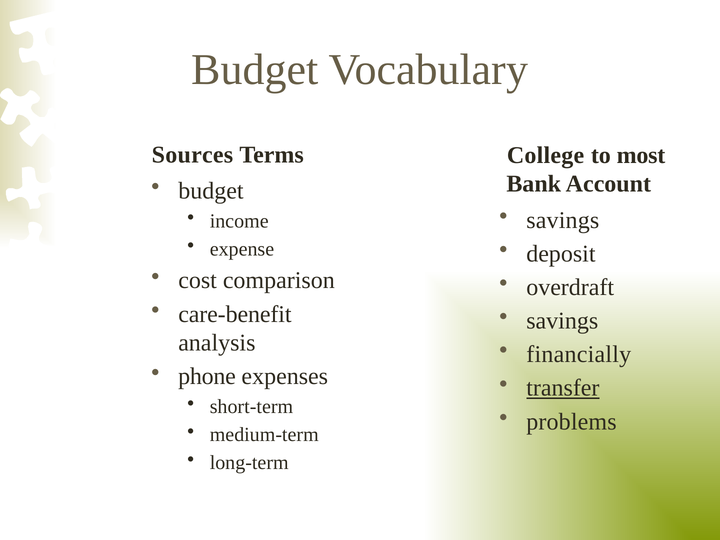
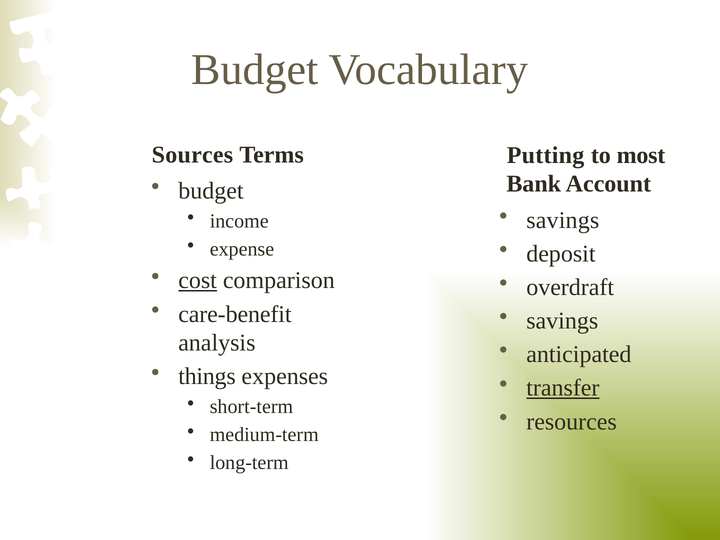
College: College -> Putting (546, 155)
cost underline: none -> present (198, 281)
financially: financially -> anticipated (579, 354)
phone: phone -> things (207, 377)
problems: problems -> resources (572, 422)
